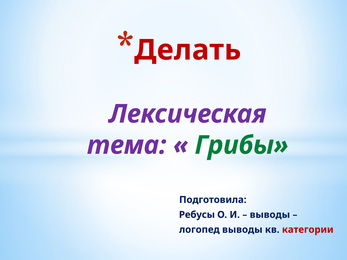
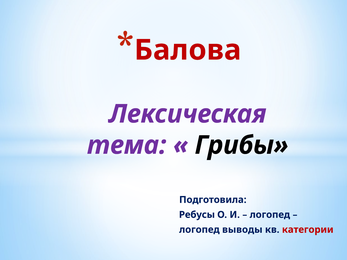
Делать: Делать -> Балова (188, 50)
Грибы colour: green -> black (242, 145)
выводы: выводы -> логопед (270, 215)
